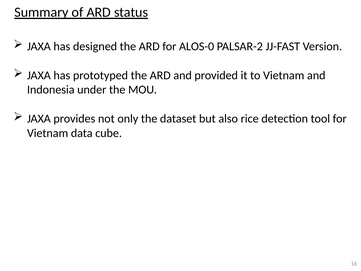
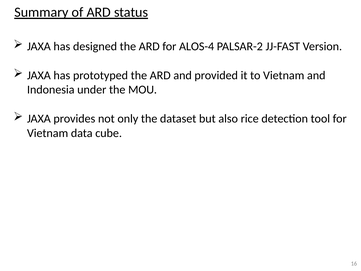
ALOS-0: ALOS-0 -> ALOS-4 (197, 46)
